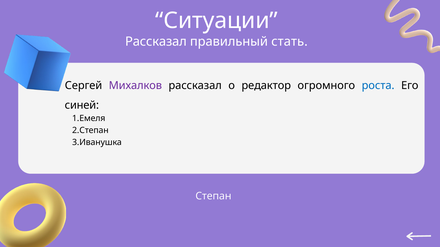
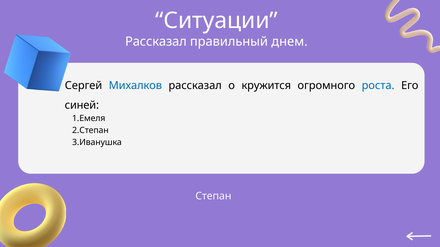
стать: стать -> днем (290, 42)
Михалков colour: purple -> blue (135, 86)
редактор: редактор -> кружится (266, 86)
